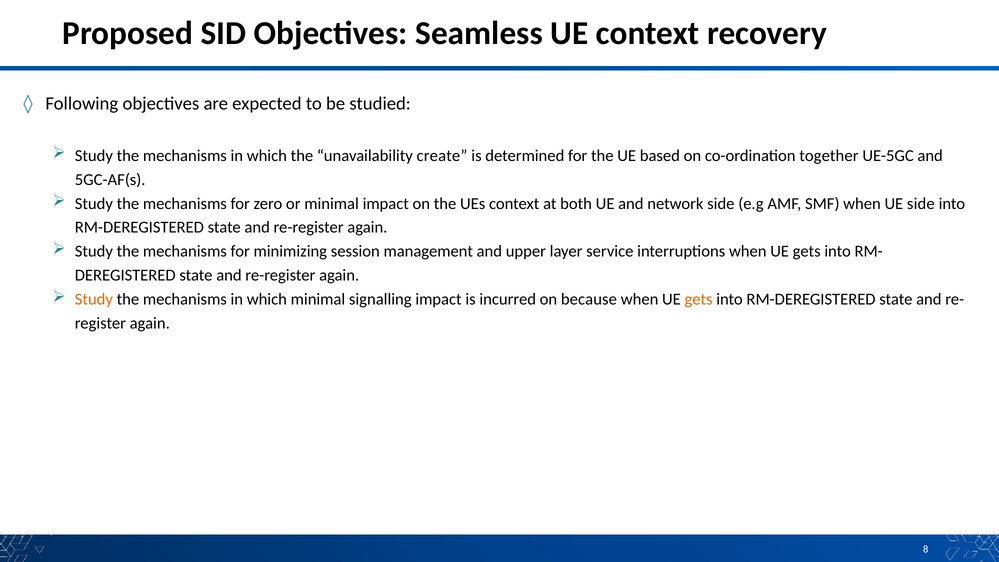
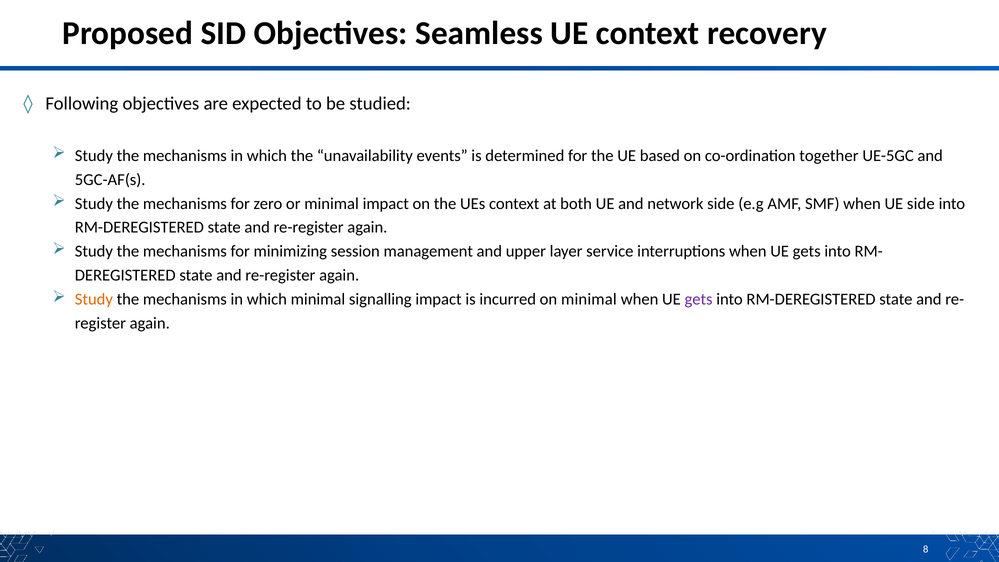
create: create -> events (442, 156)
on because: because -> minimal (589, 299)
gets colour: orange -> purple (699, 299)
